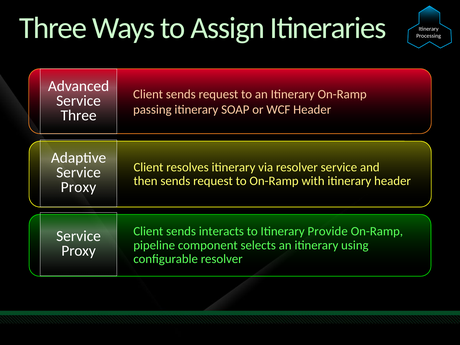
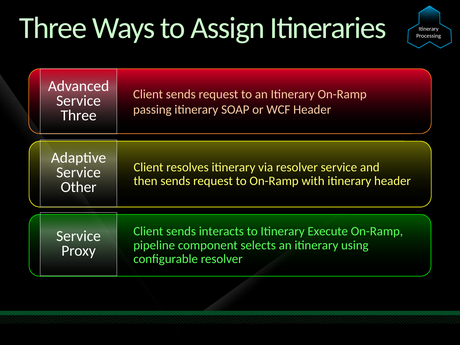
Proxy: Proxy -> Other (79, 187)
Provide: Provide -> Execute (328, 231)
